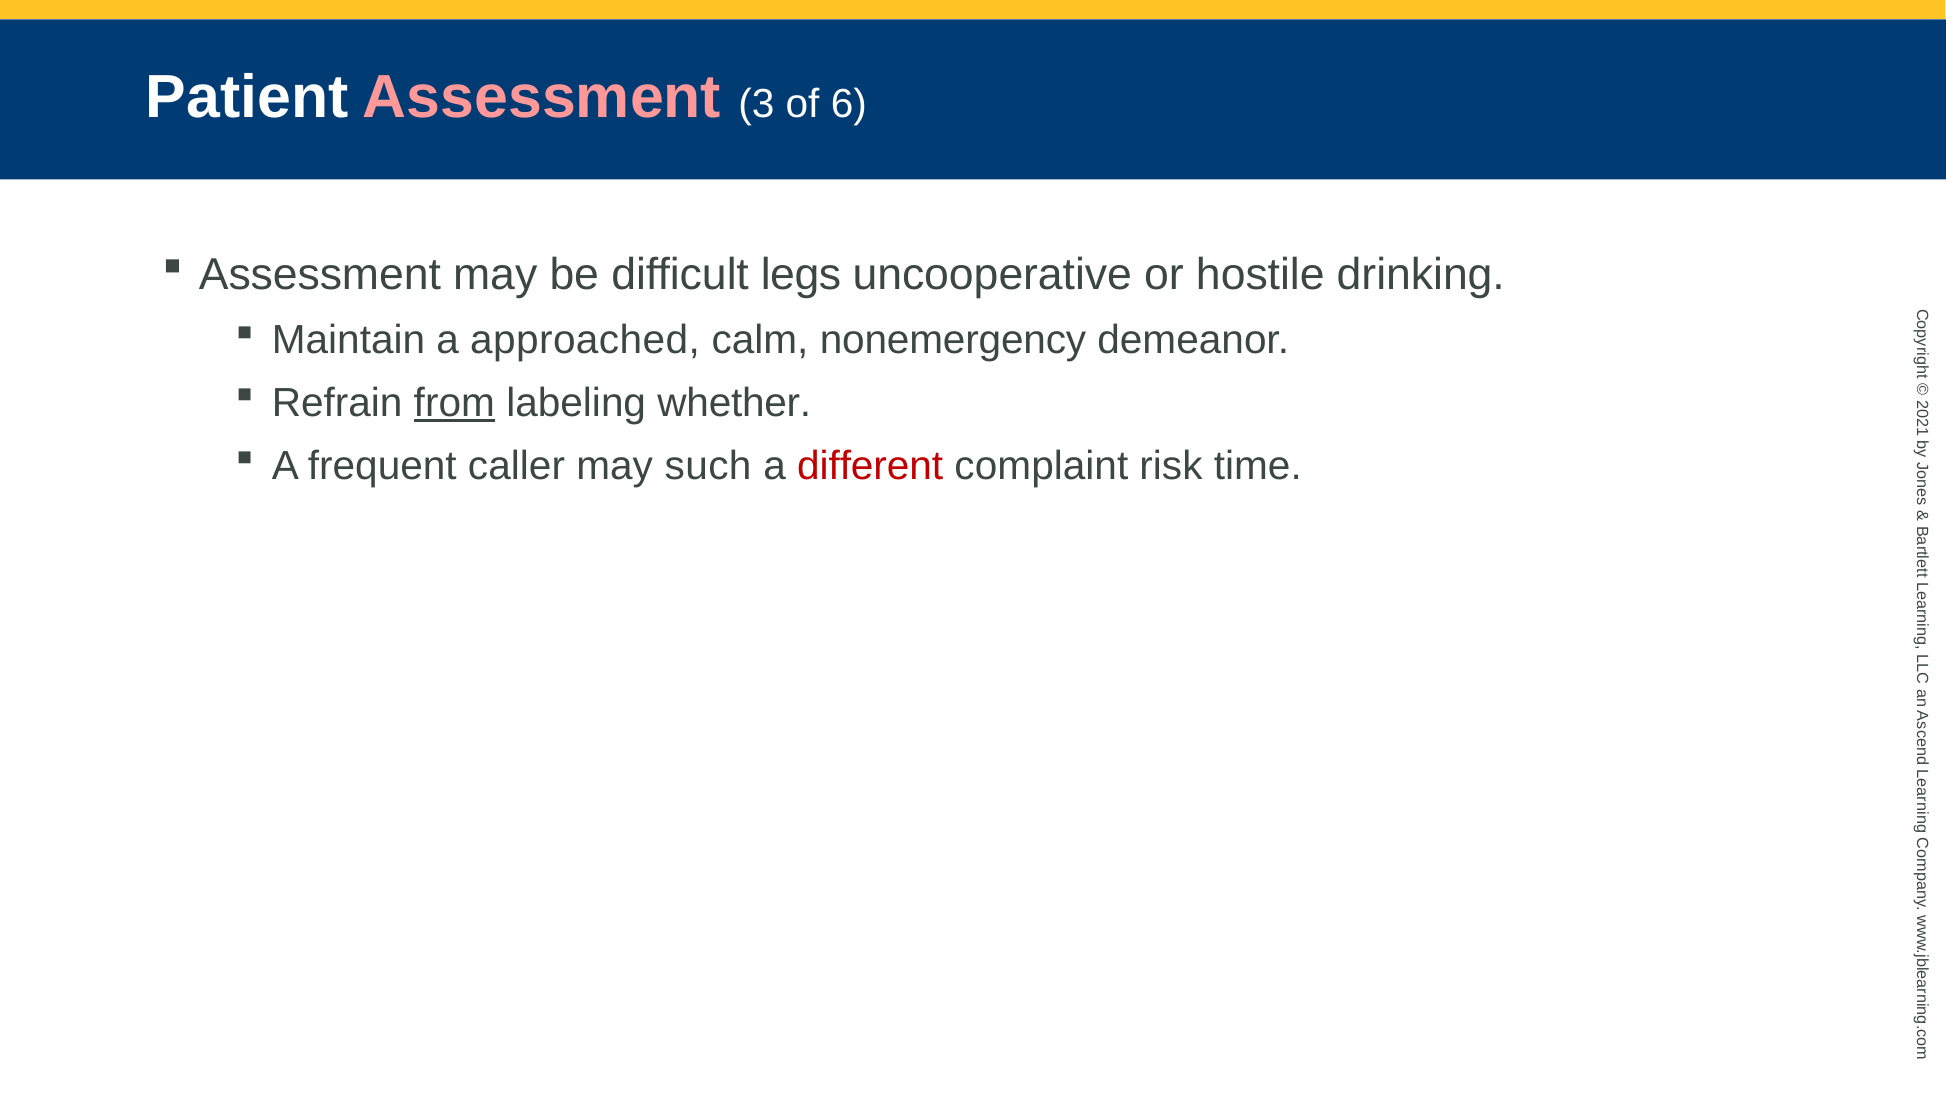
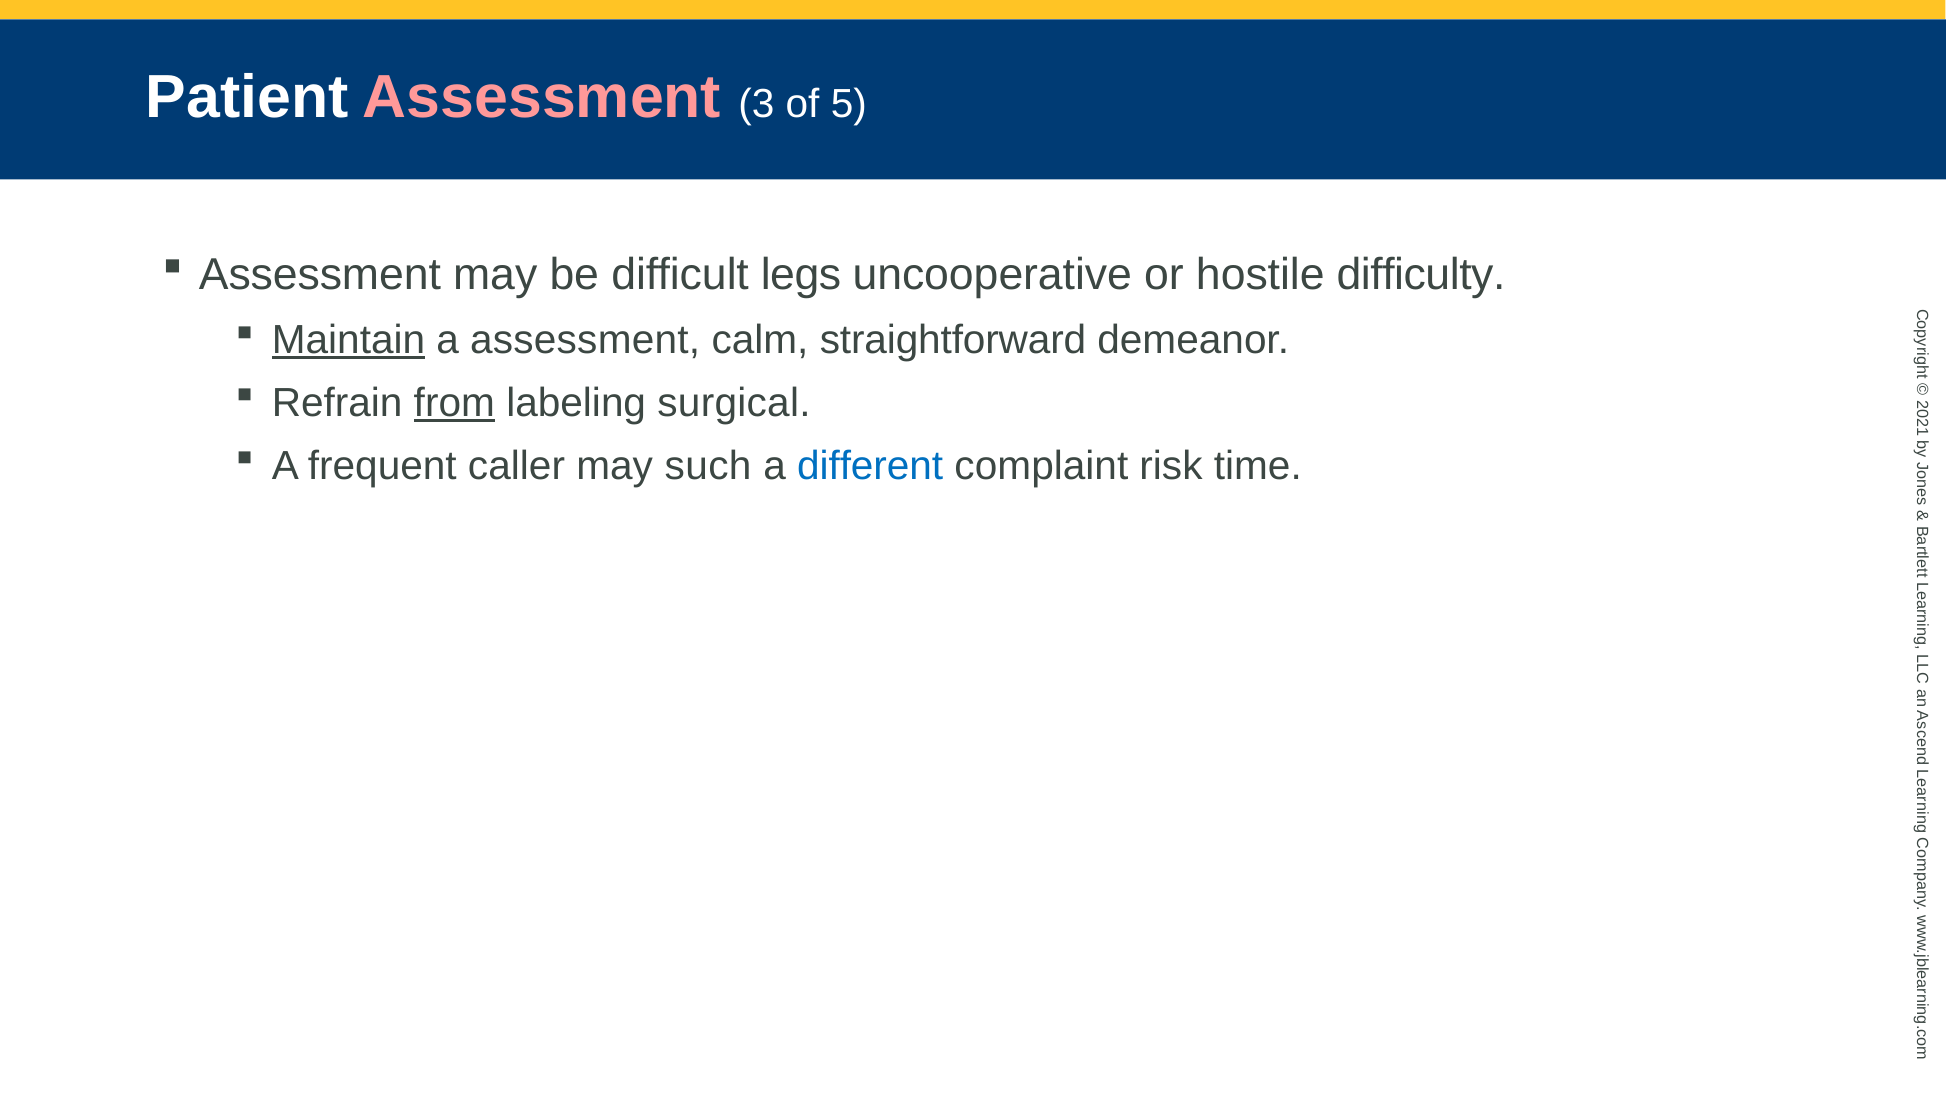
6: 6 -> 5 (849, 104)
drinking: drinking -> difficulty (1421, 275)
Maintain underline: none -> present (349, 340)
a approached: approached -> assessment (585, 340)
nonemergency: nonemergency -> straightforward (953, 340)
whether: whether -> surgical (734, 403)
different colour: red -> blue (870, 466)
